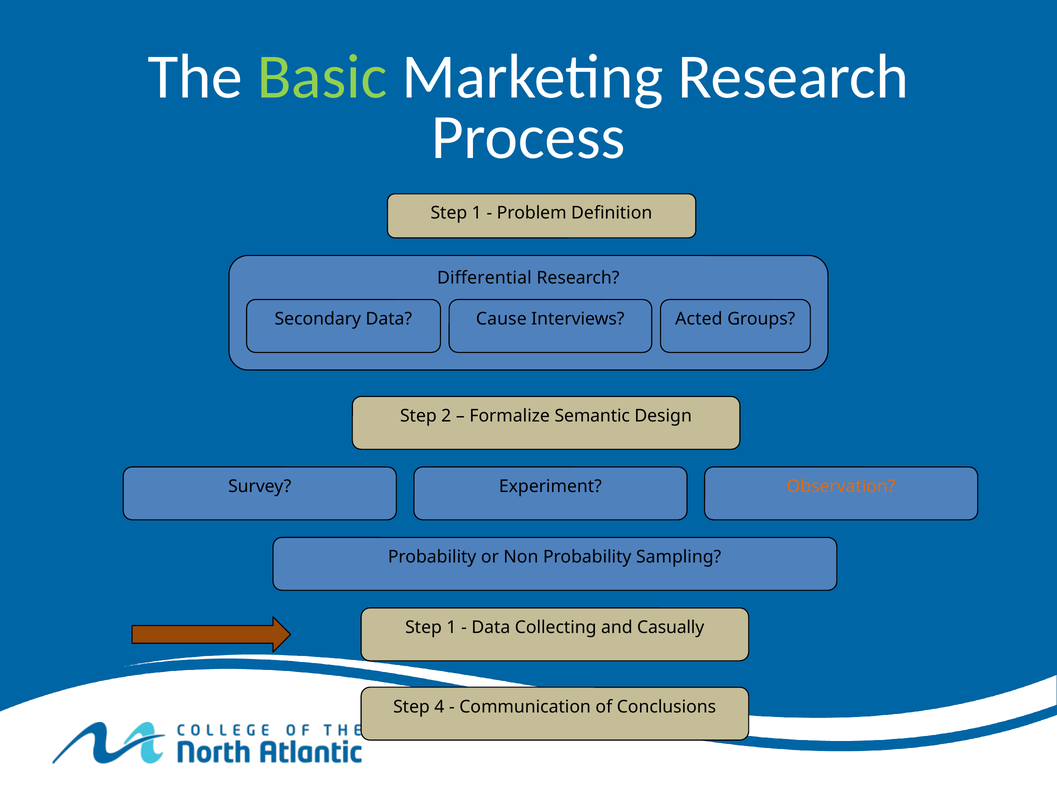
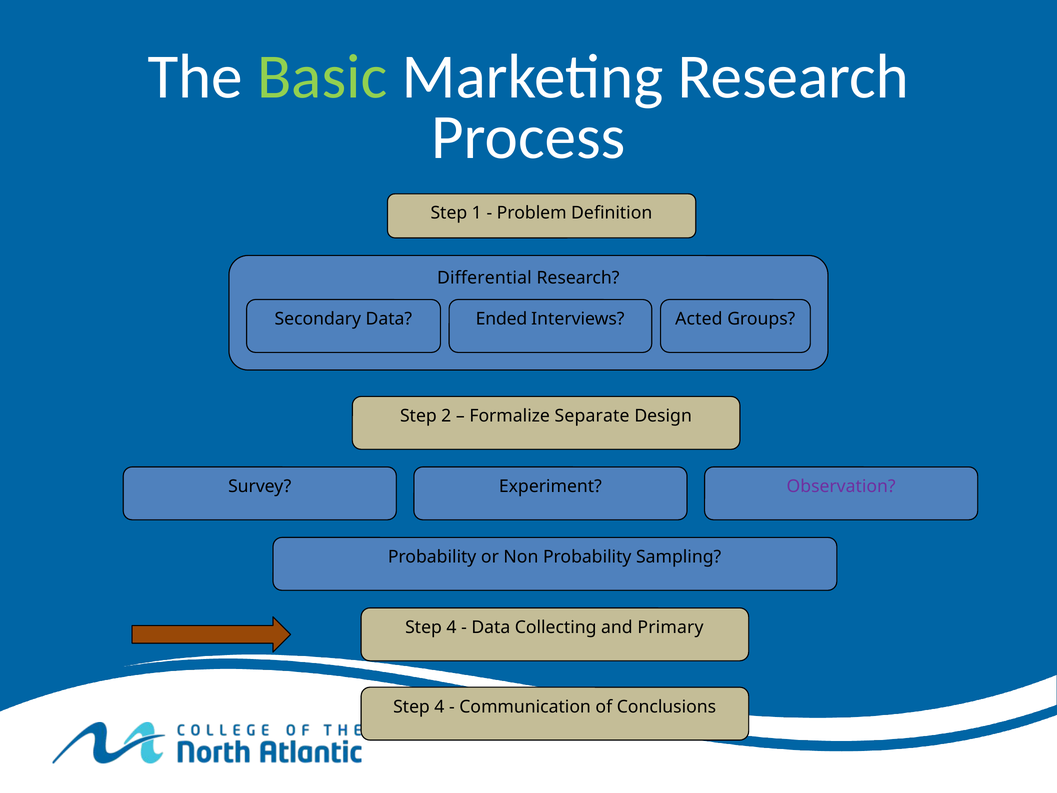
Cause: Cause -> Ended (501, 319)
Semantic: Semantic -> Separate (592, 416)
Observation colour: orange -> purple (841, 486)
1: 1 -> 4 (451, 627)
Casually: Casually -> Primary (670, 627)
